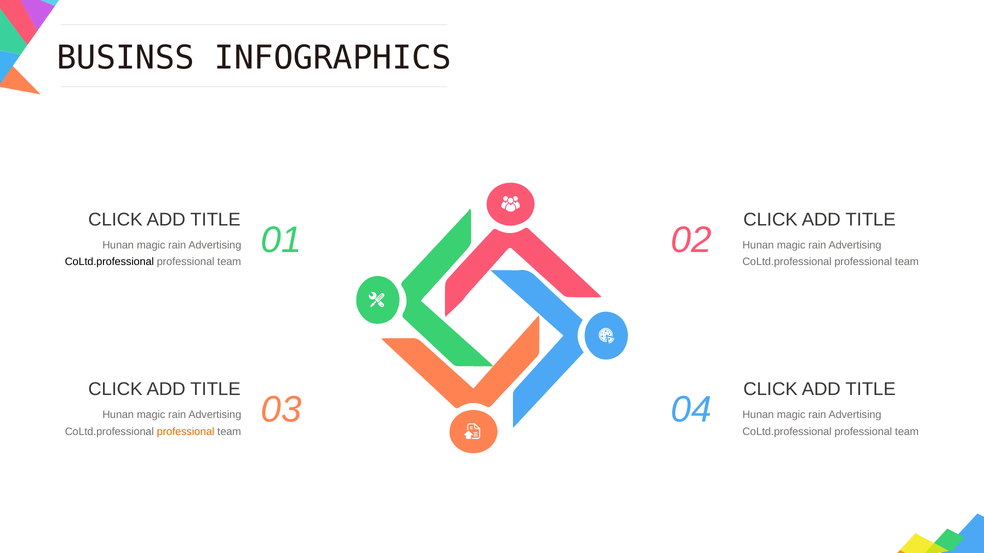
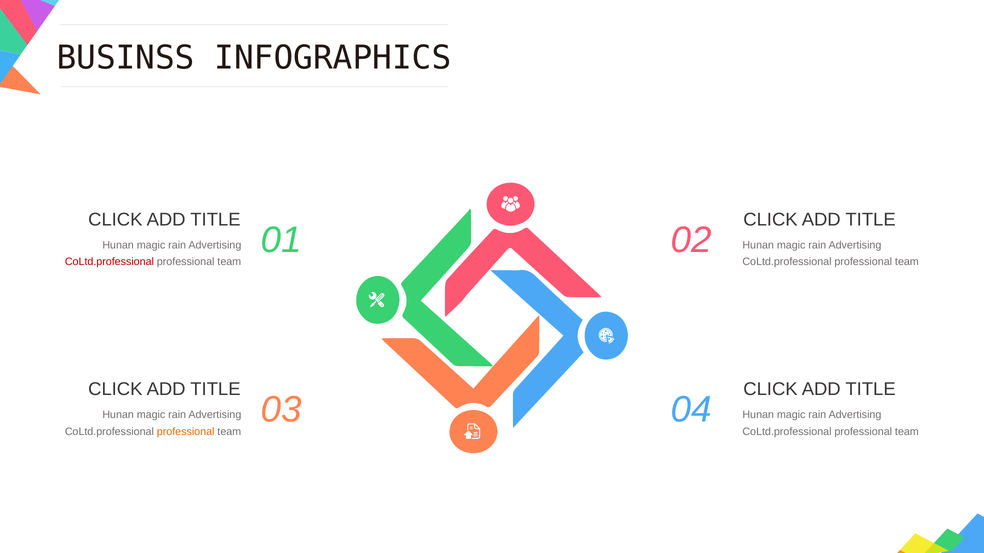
CoLtd.professional colour: black -> red (109, 262)
